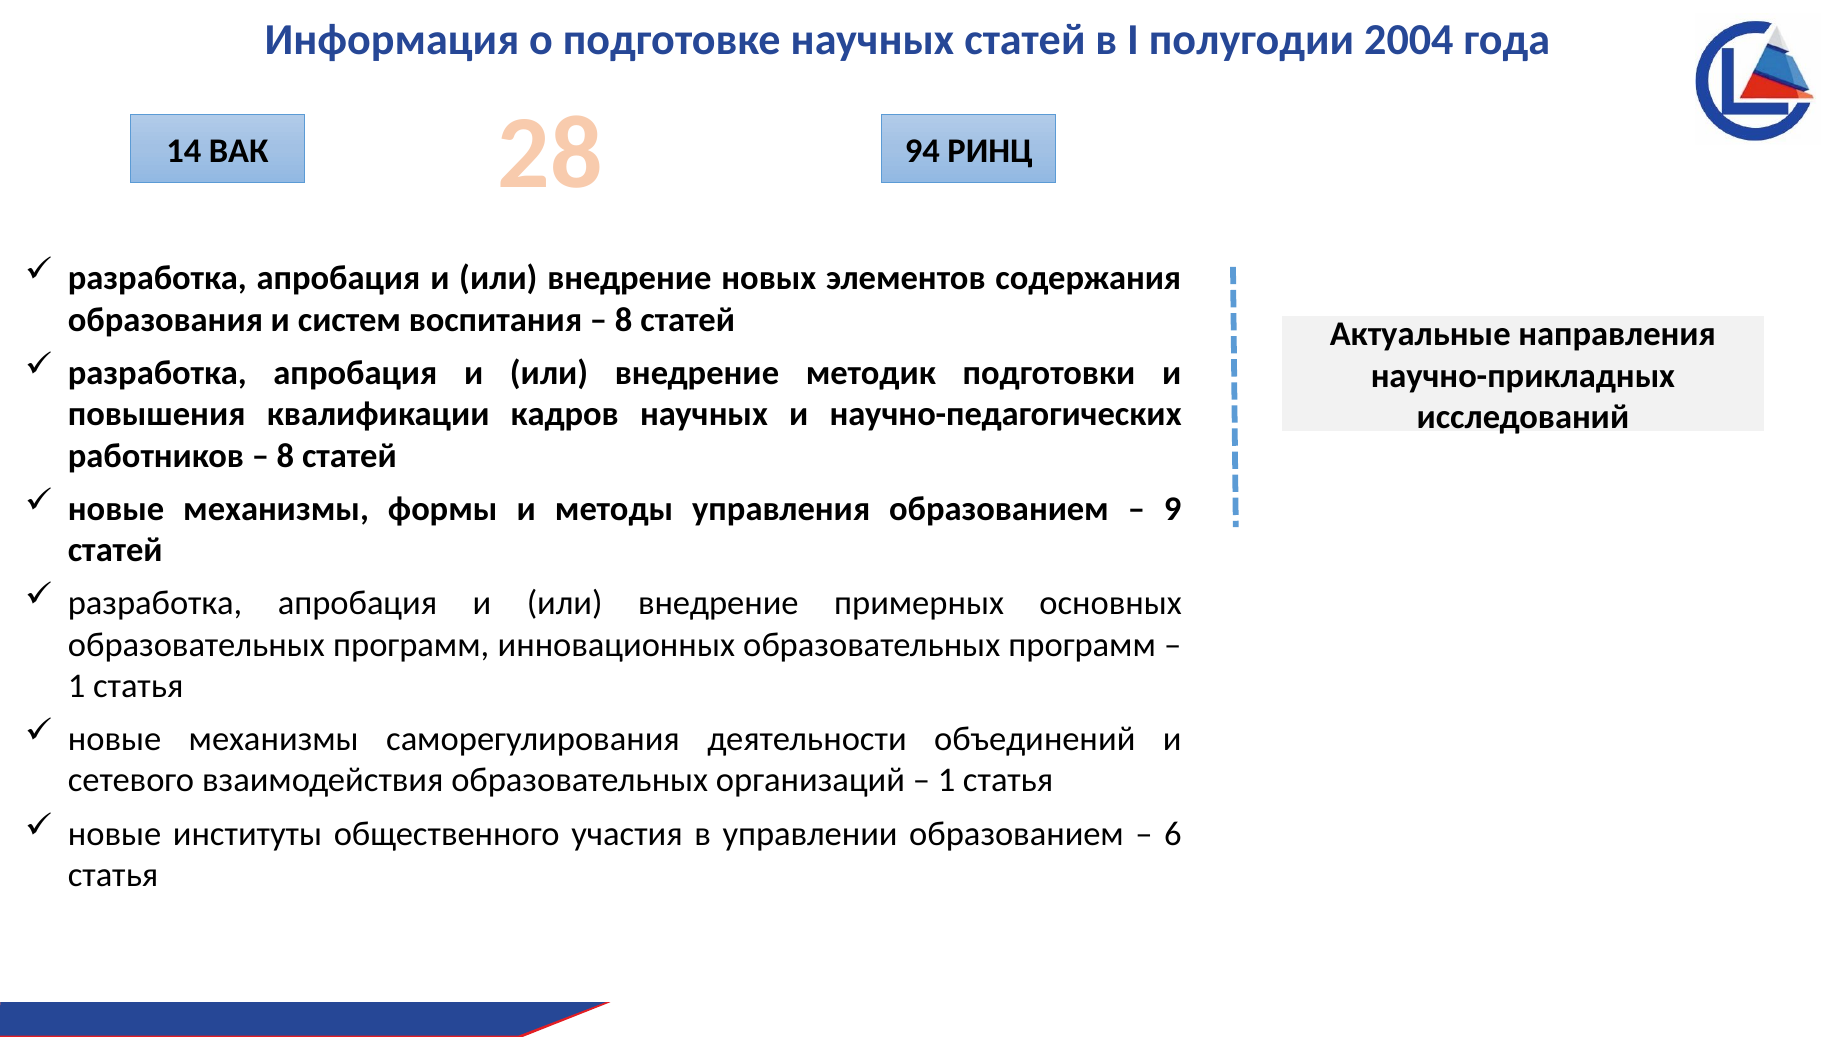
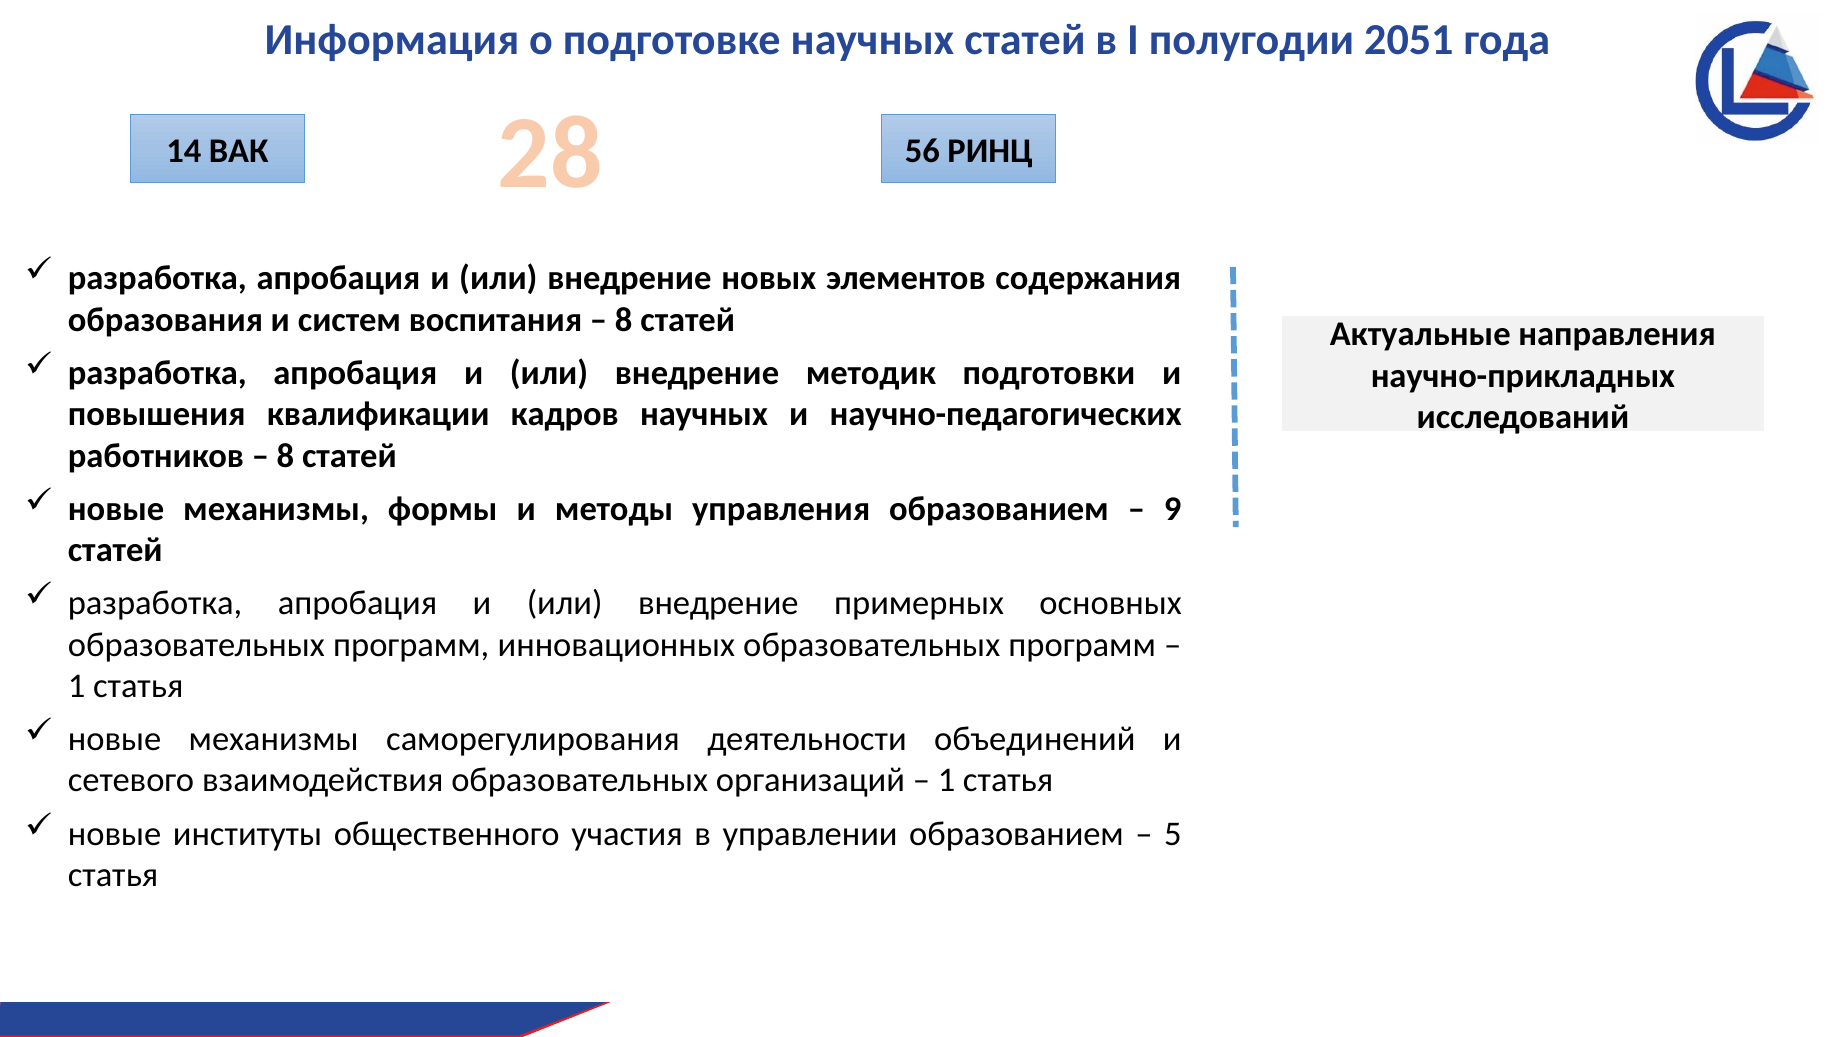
2004: 2004 -> 2051 (1409, 39)
94: 94 -> 56 (922, 151)
6: 6 -> 5 (1173, 833)
